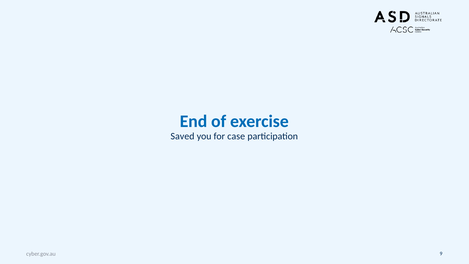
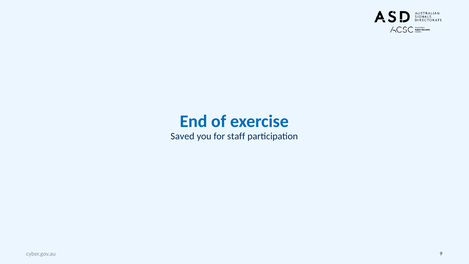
case: case -> staff (236, 136)
